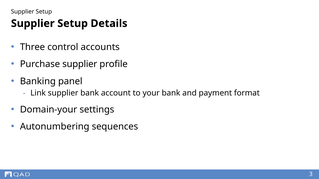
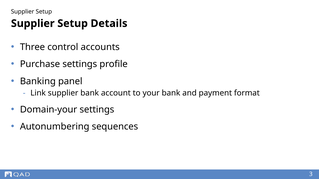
Purchase supplier: supplier -> settings (80, 64)
